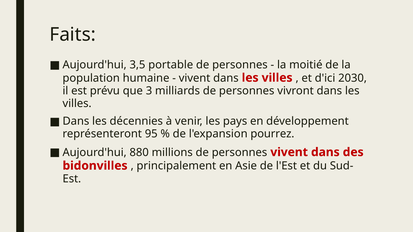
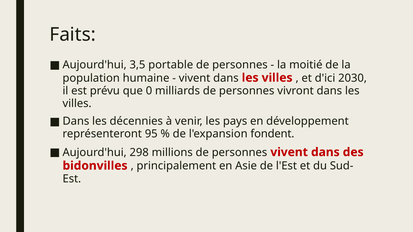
3: 3 -> 0 (149, 91)
pourrez: pourrez -> fondent (272, 134)
880: 880 -> 298 (139, 153)
